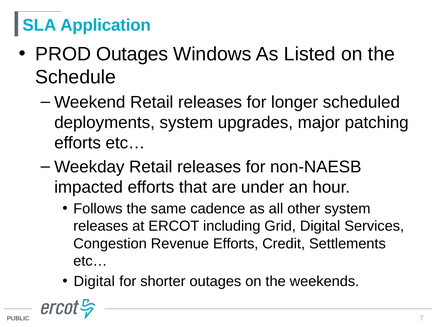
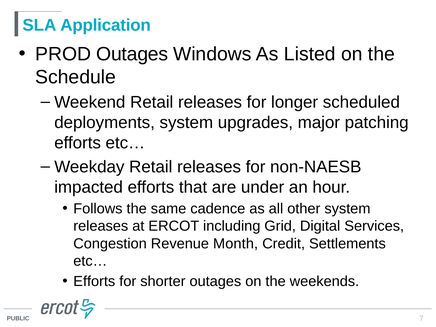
Revenue Efforts: Efforts -> Month (236, 244)
Digital: Digital -> Efforts (94, 281)
